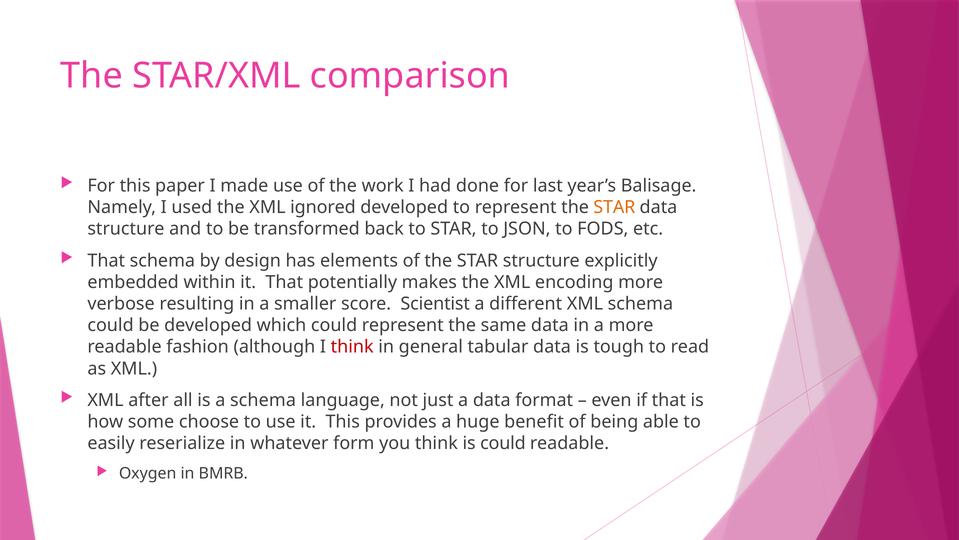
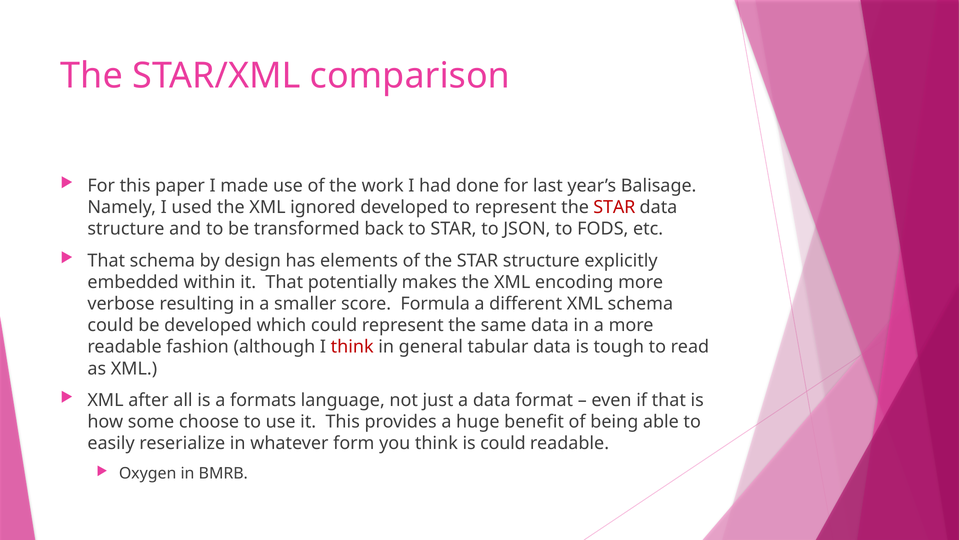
STAR colour: orange -> red (614, 207)
Scientist: Scientist -> Formula (435, 303)
a schema: schema -> formats (263, 400)
